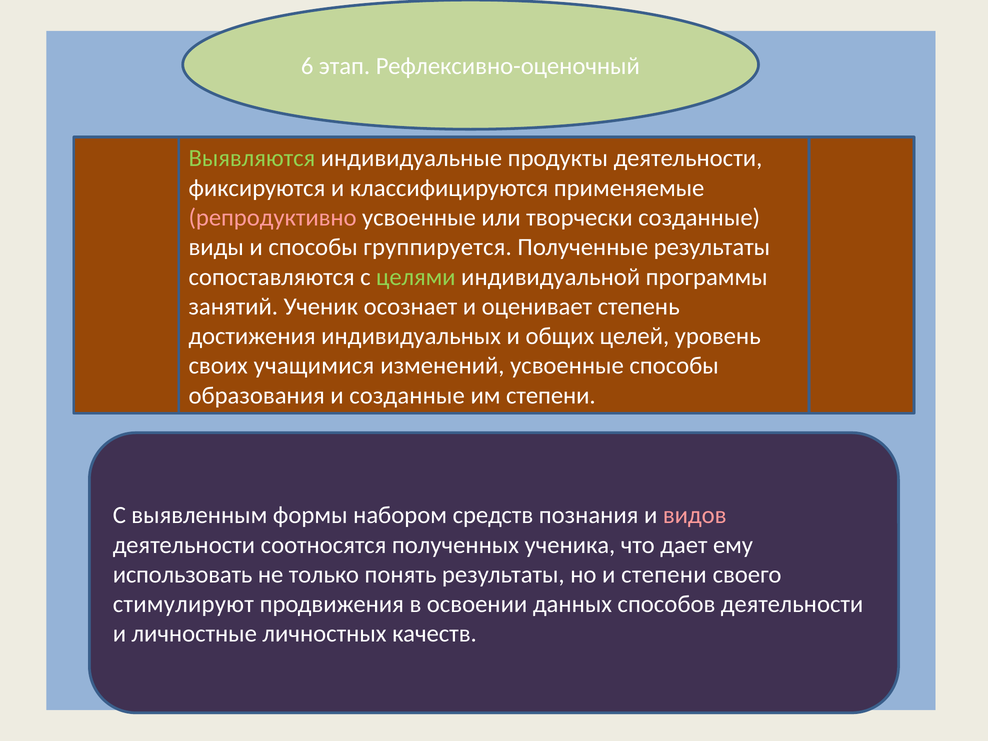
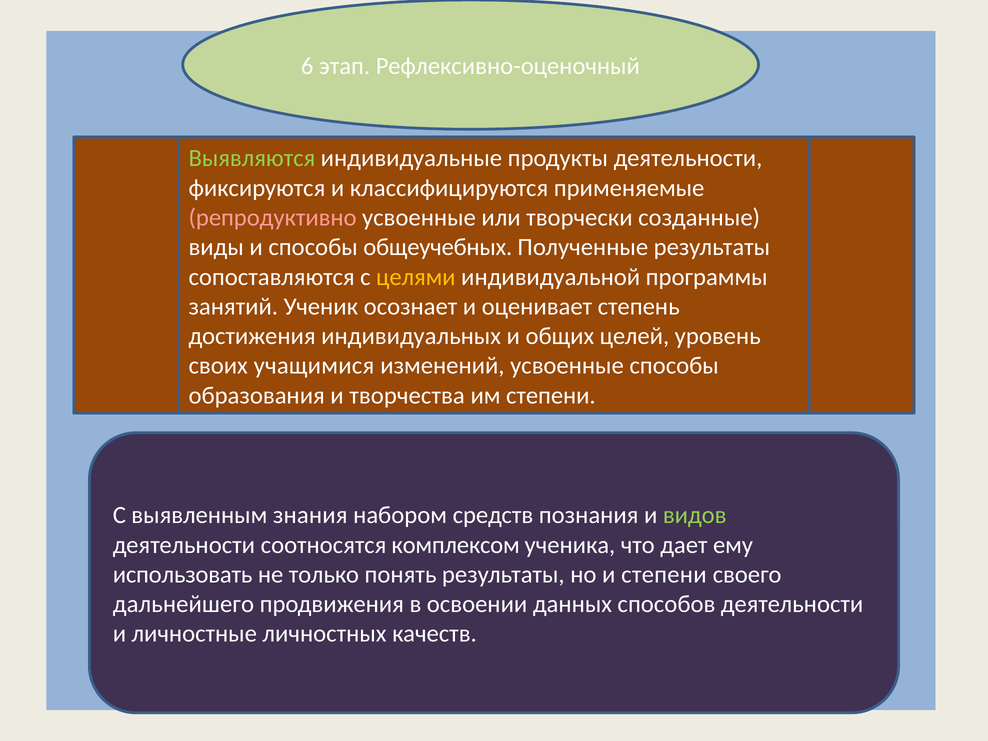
группируется: группируется -> общеучебных (438, 247)
целями colour: light green -> yellow (416, 277)
и созданные: созданные -> творчества (407, 395)
формы: формы -> знания (310, 515)
видов colour: pink -> light green (695, 515)
полученных: полученных -> комплексом (456, 545)
стимулируют: стимулируют -> дальнейшего (183, 604)
